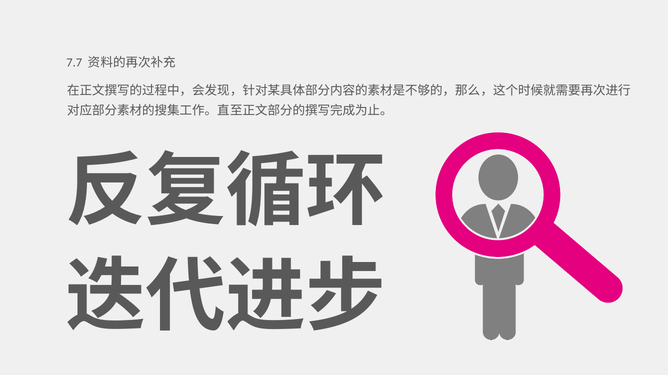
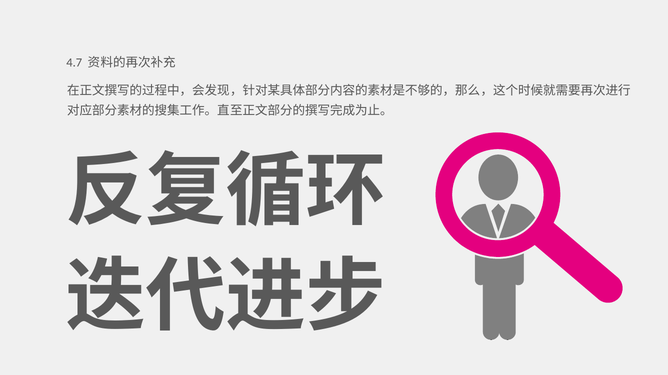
7.7: 7.7 -> 4.7 (74, 63)
